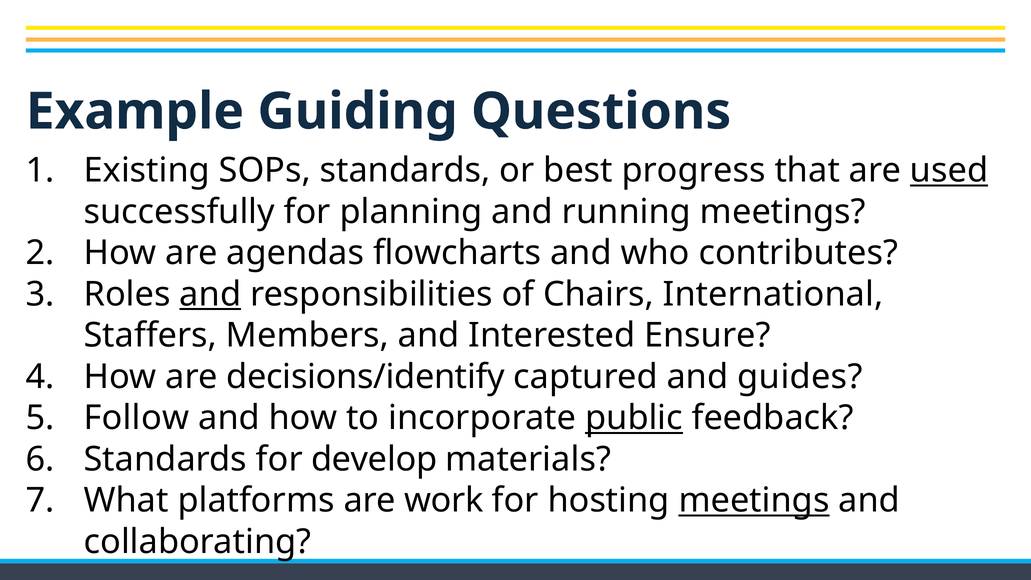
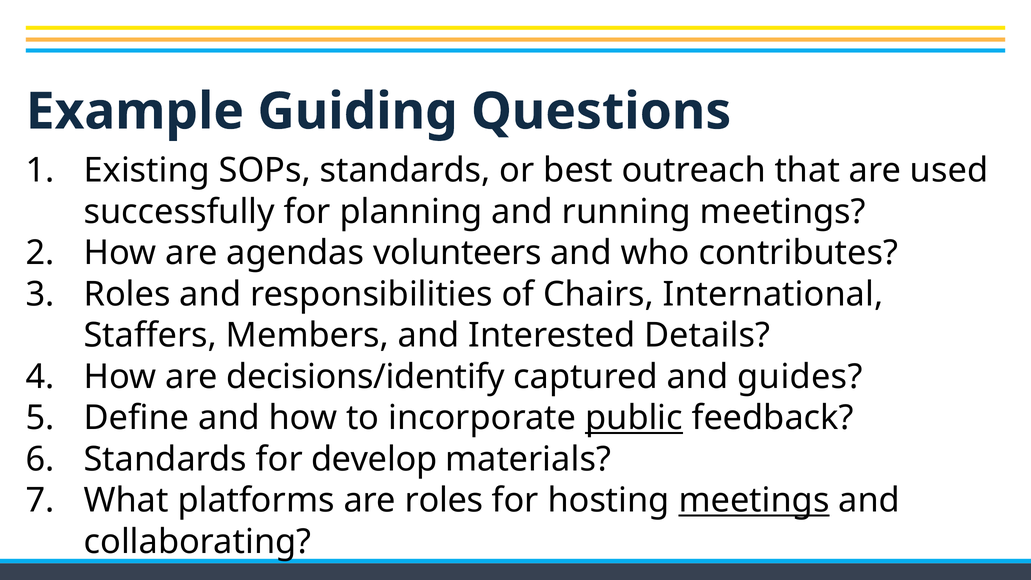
progress: progress -> outreach (694, 171)
used underline: present -> none (949, 171)
flowcharts: flowcharts -> volunteers (457, 253)
and underline: present -> none (210, 294)
Ensure: Ensure -> Details (707, 336)
Follow: Follow -> Define (137, 418)
are work: work -> roles (444, 501)
